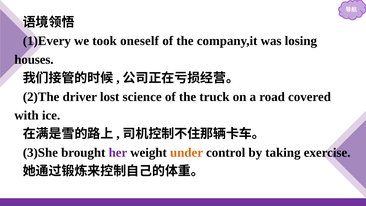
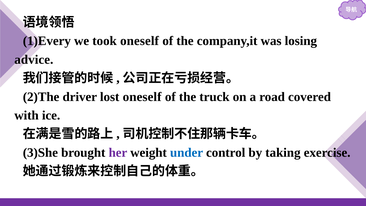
houses: houses -> advice (34, 59)
lost science: science -> oneself (142, 97)
under colour: orange -> blue (187, 152)
